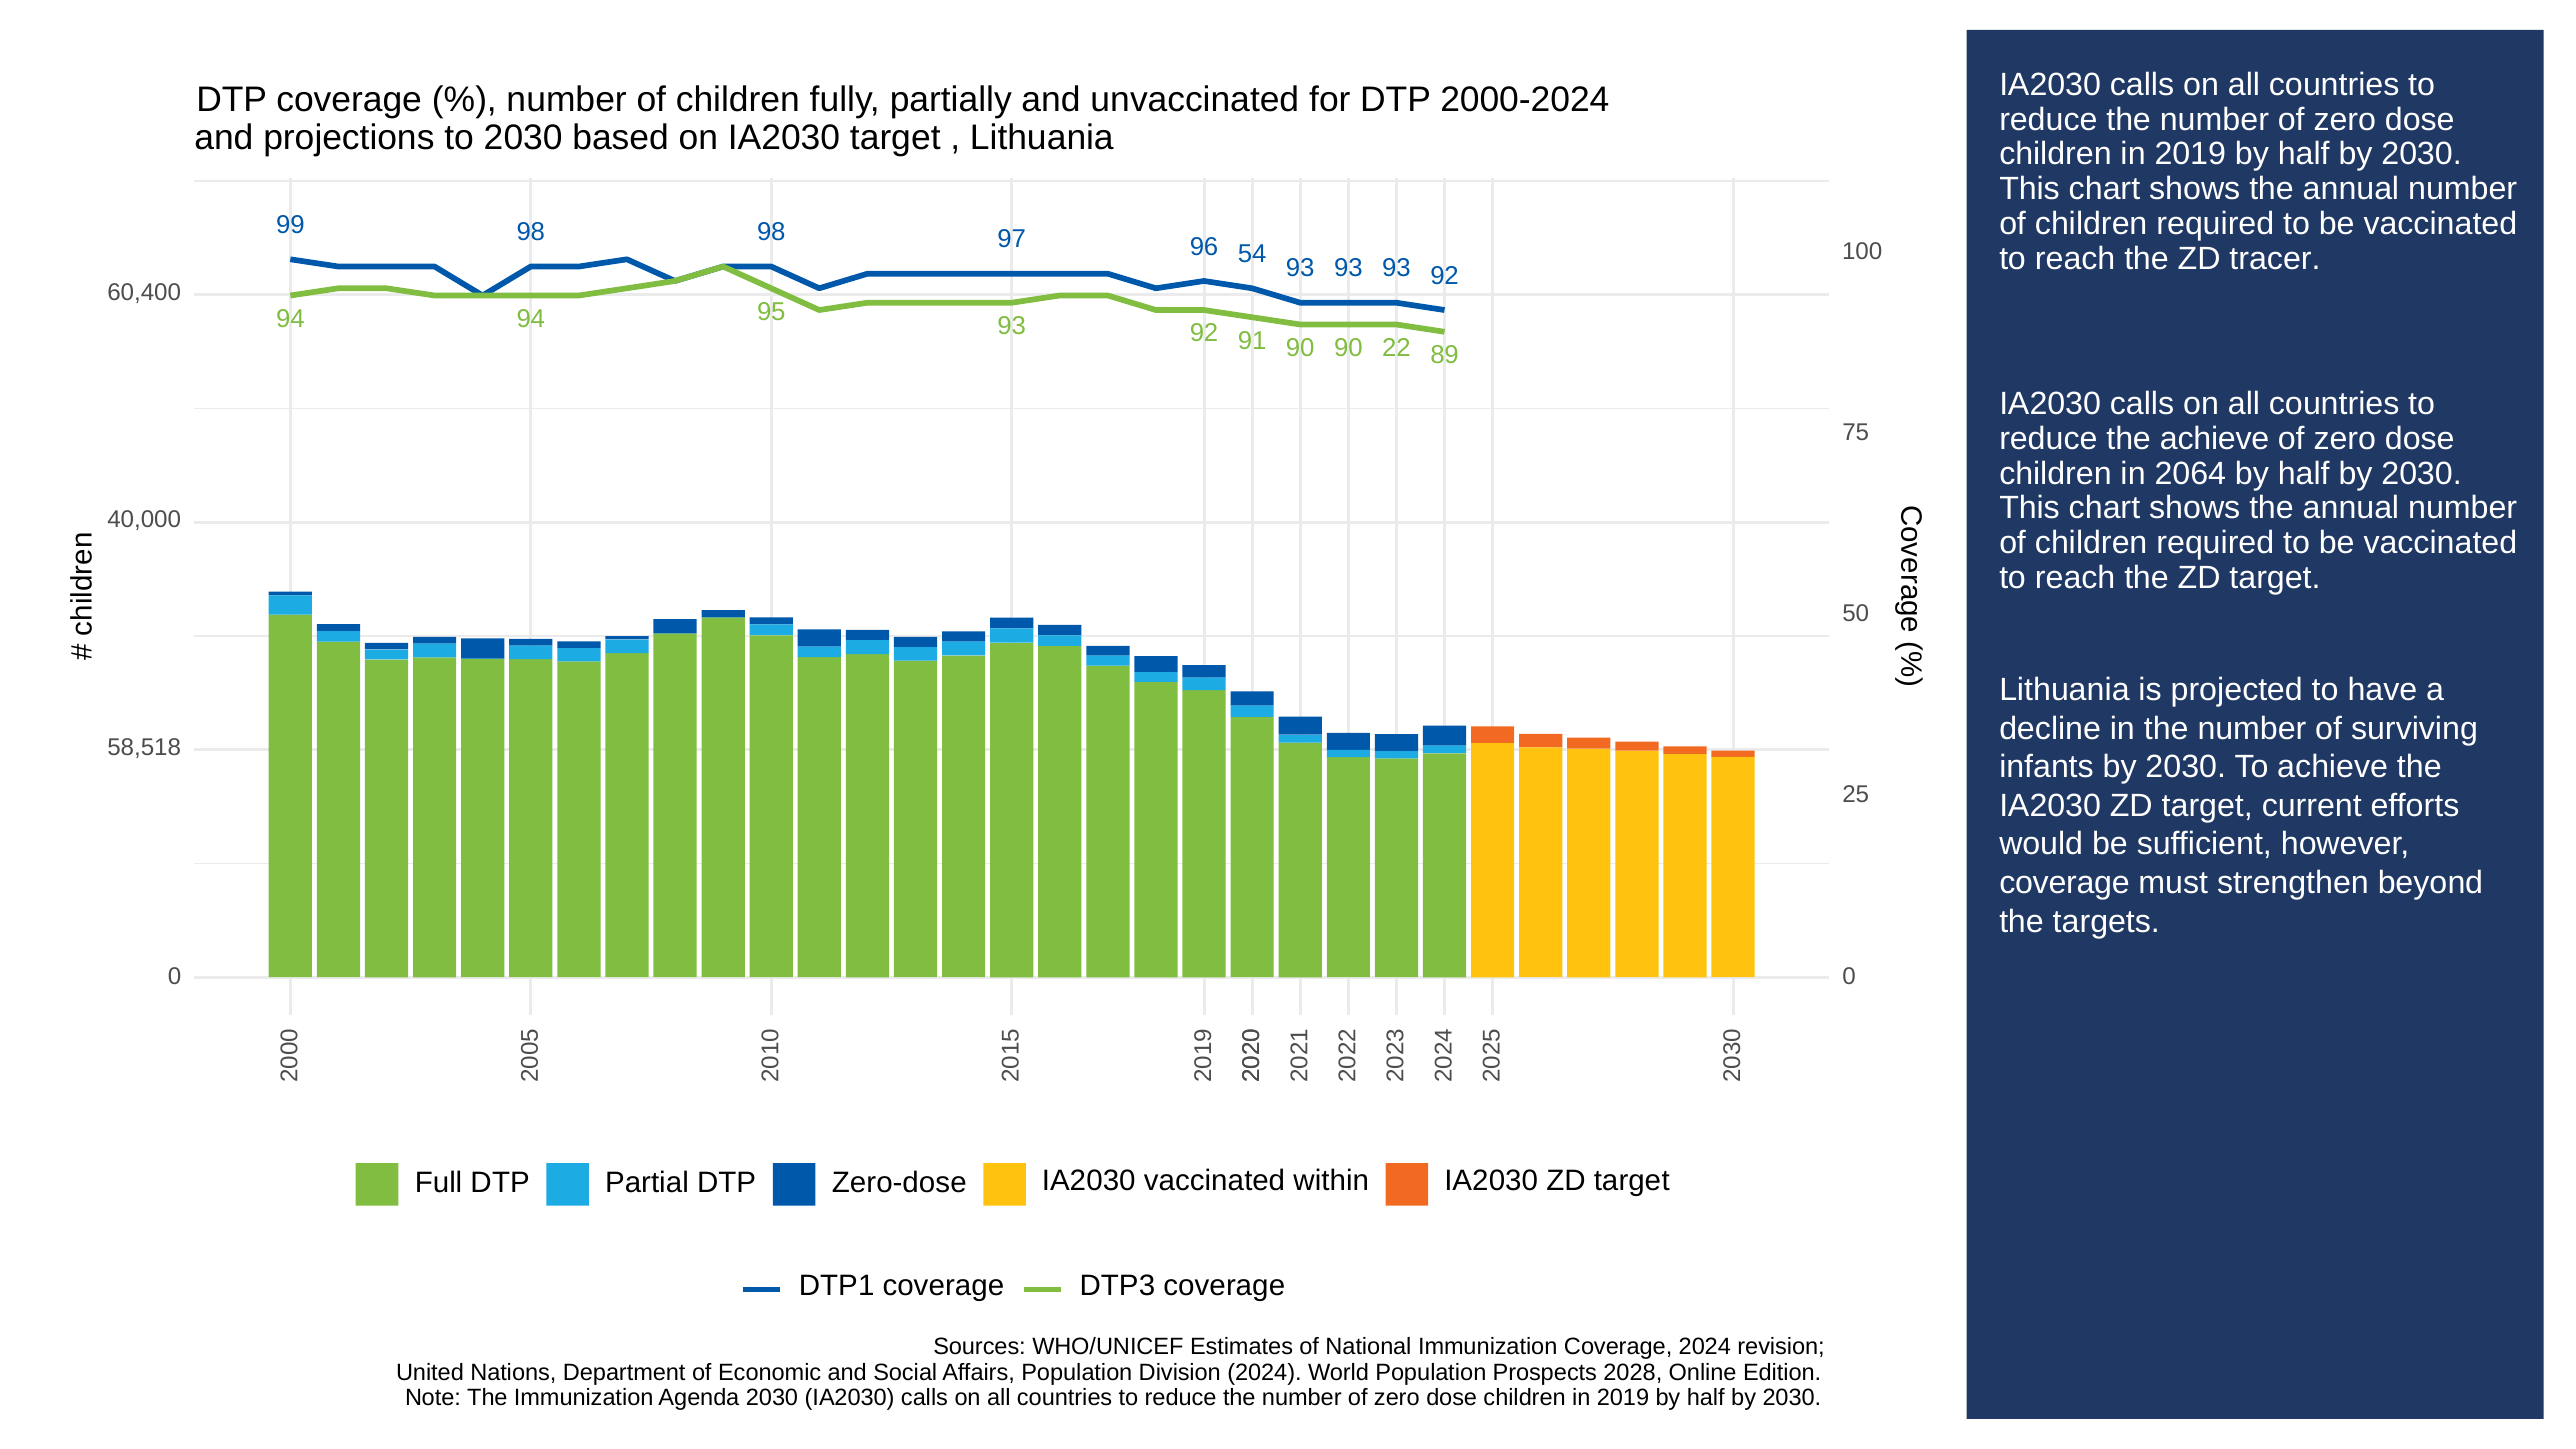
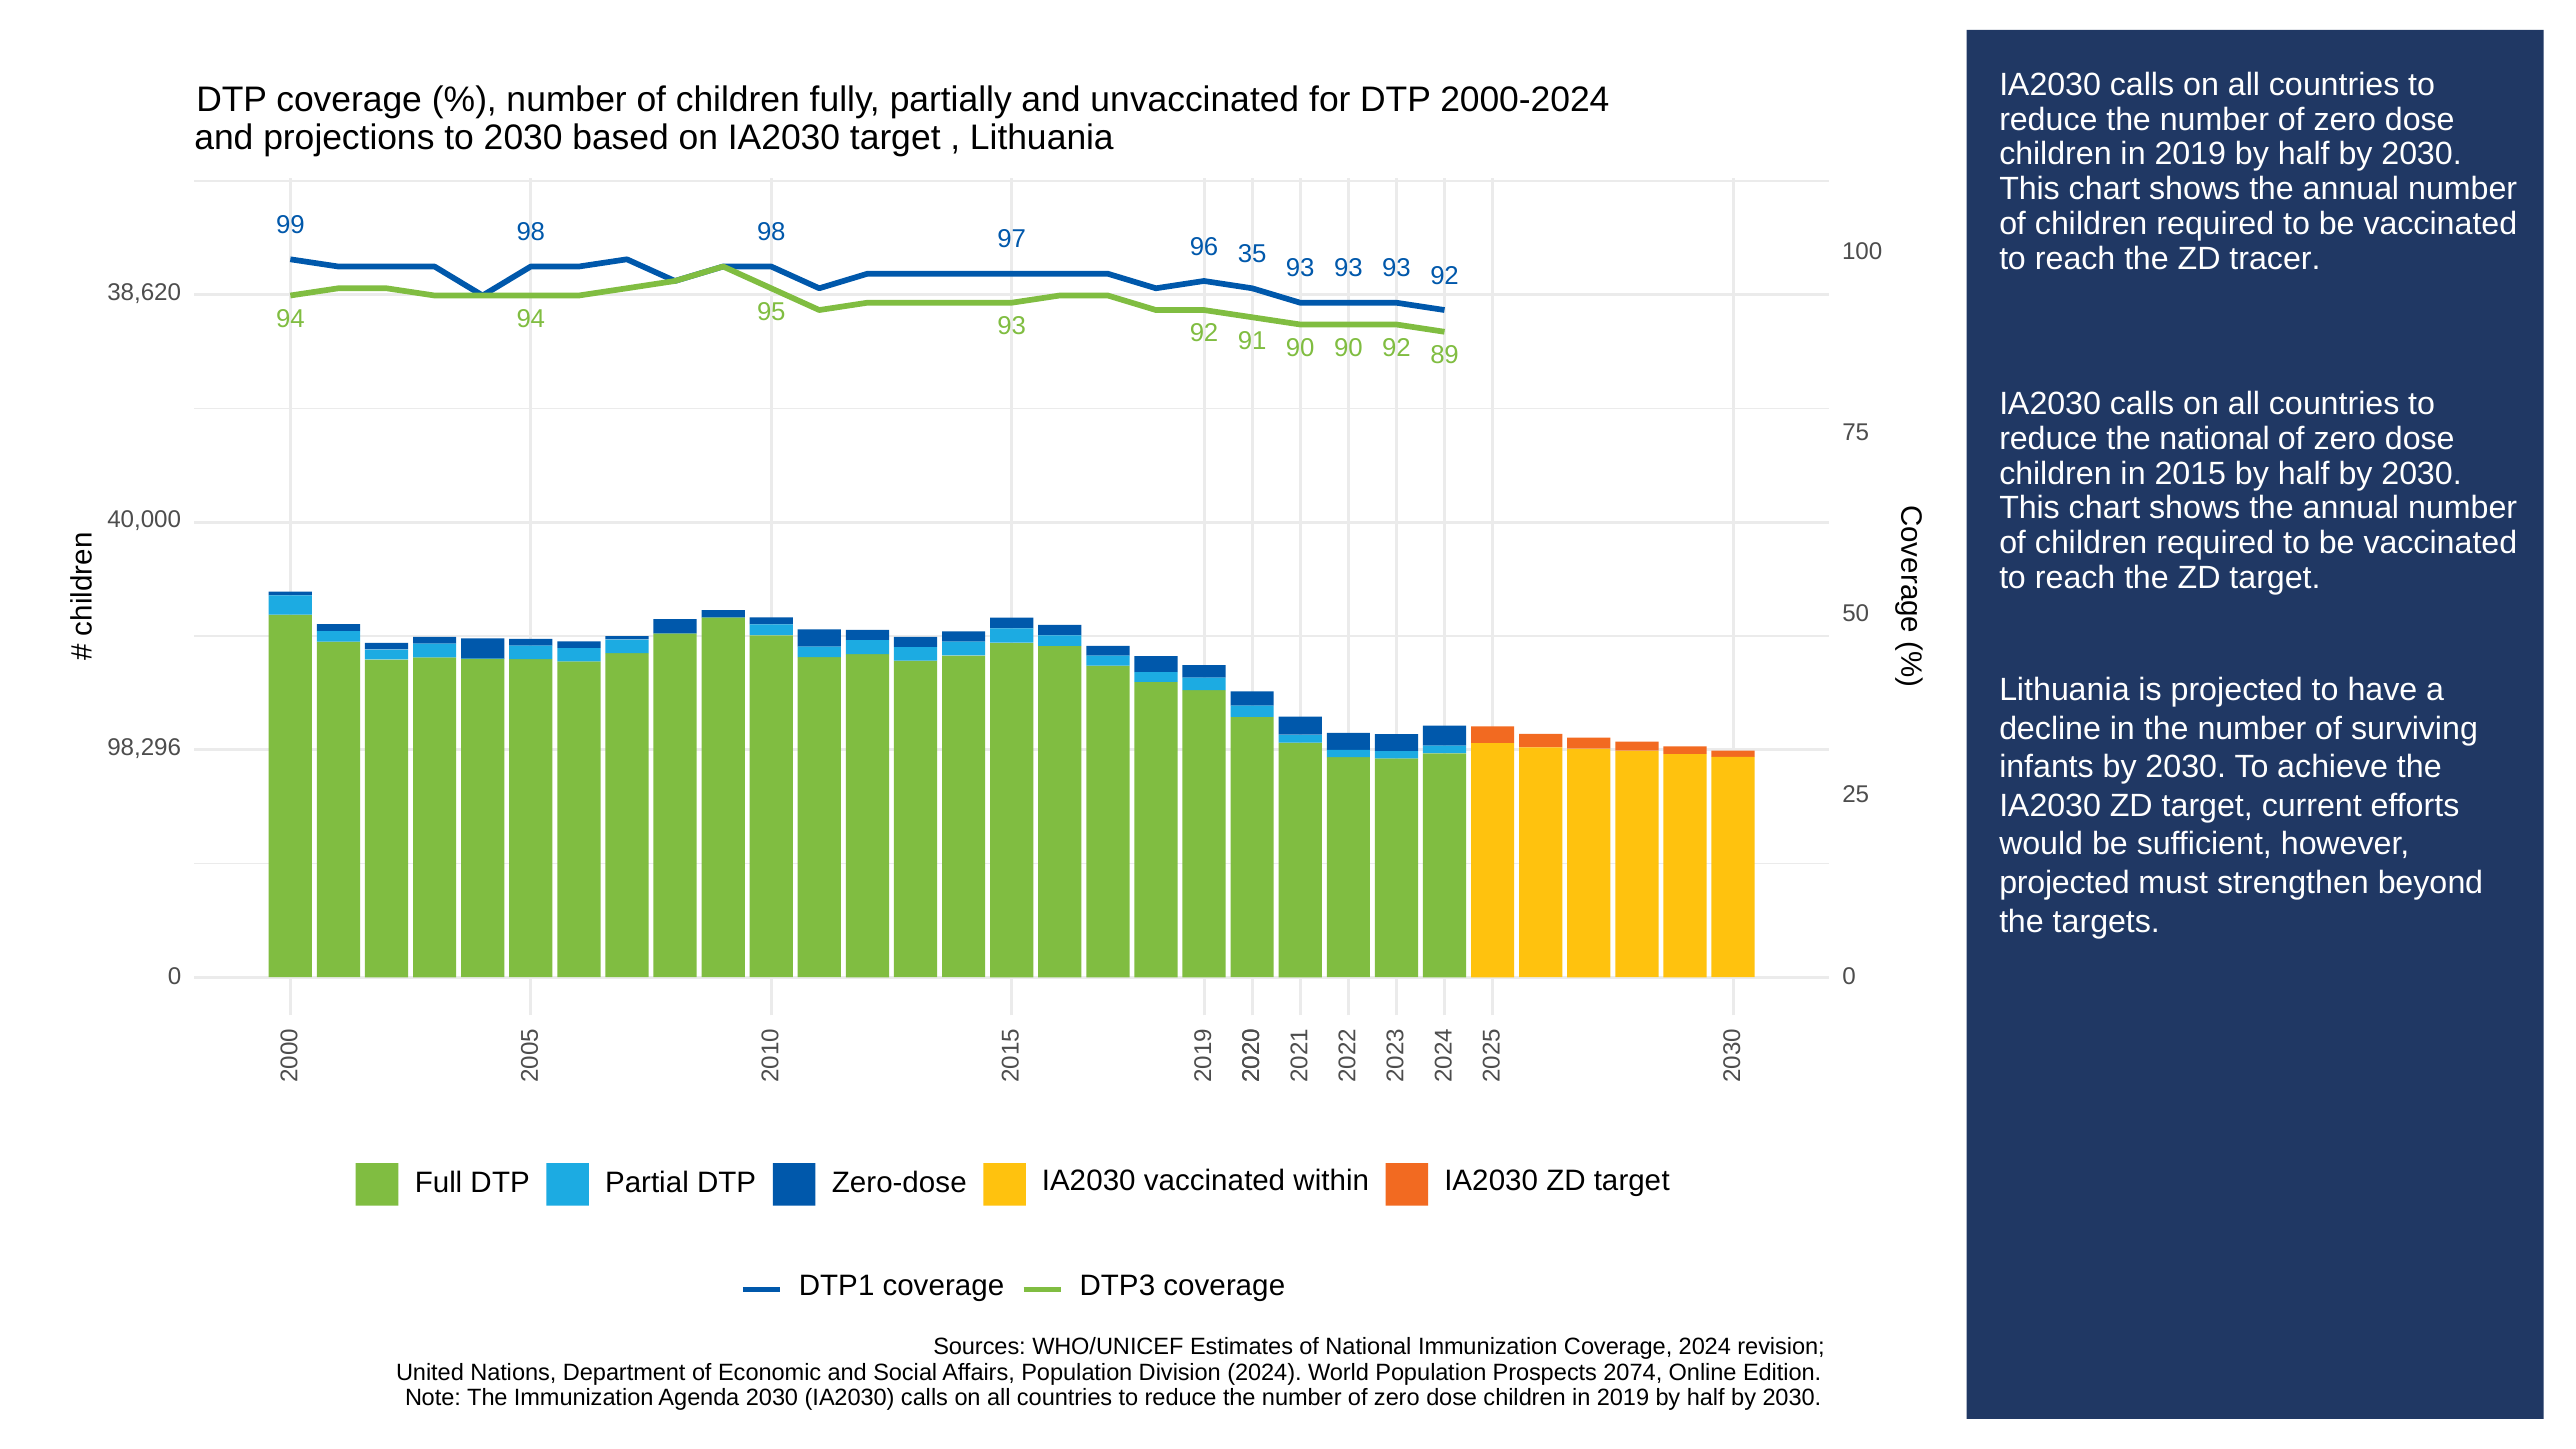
54: 54 -> 35 (1252, 254)
60,400: 60,400 -> 38,620 (144, 292)
90 22: 22 -> 92 (1396, 348)
the achieve: achieve -> national (2215, 439)
2064: 2064 -> 2015 (2190, 474)
58,518: 58,518 -> 98,296 (144, 747)
coverage: coverage -> projected (2065, 883)
2028: 2028 -> 2074 (1633, 1373)
